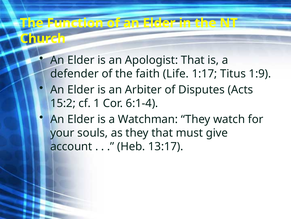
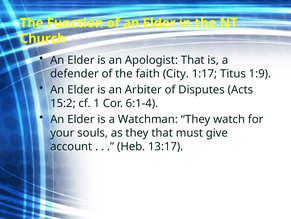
Life: Life -> City (176, 74)
